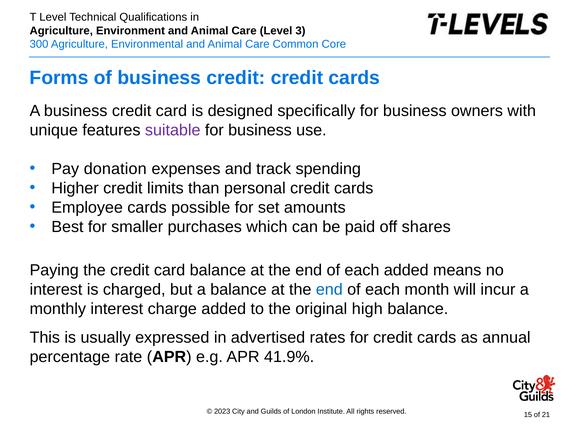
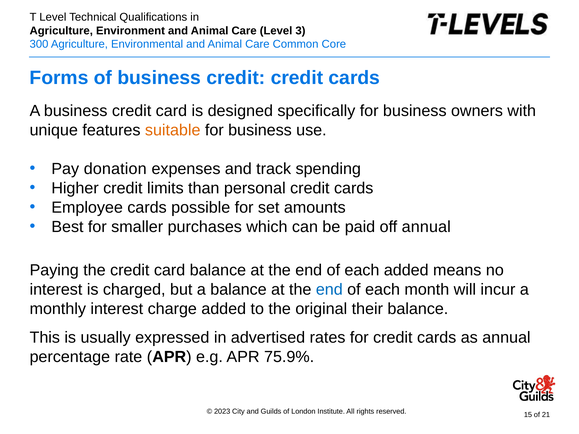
suitable colour: purple -> orange (173, 130)
off shares: shares -> annual (426, 227)
high: high -> their (367, 309)
41.9%: 41.9% -> 75.9% (289, 357)
